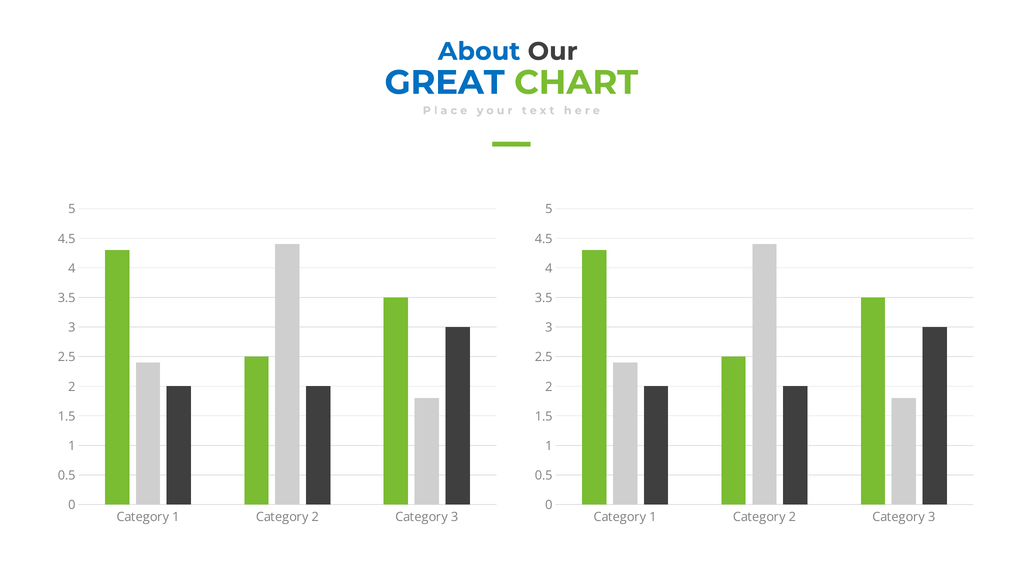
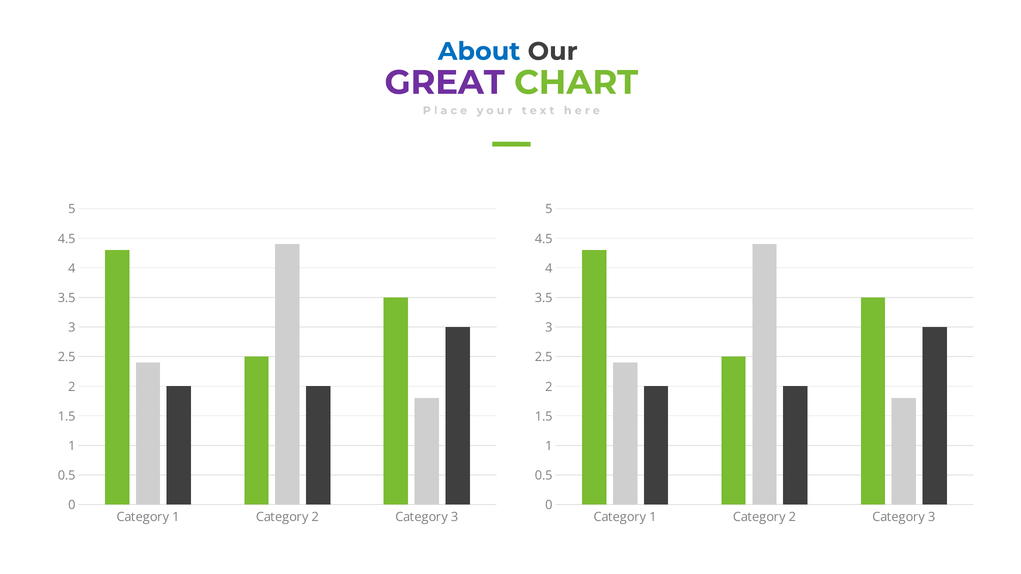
GREAT colour: blue -> purple (445, 83)
